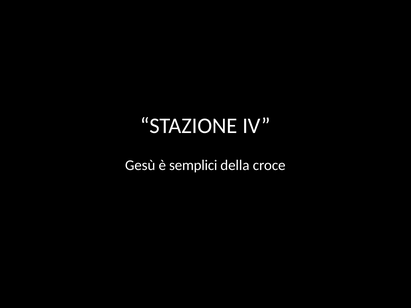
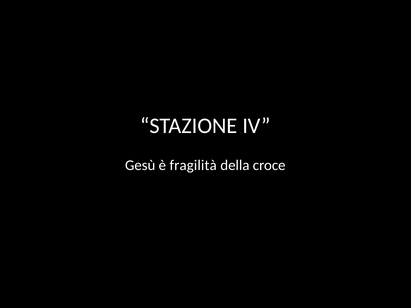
semplici: semplici -> fragilità (193, 165)
